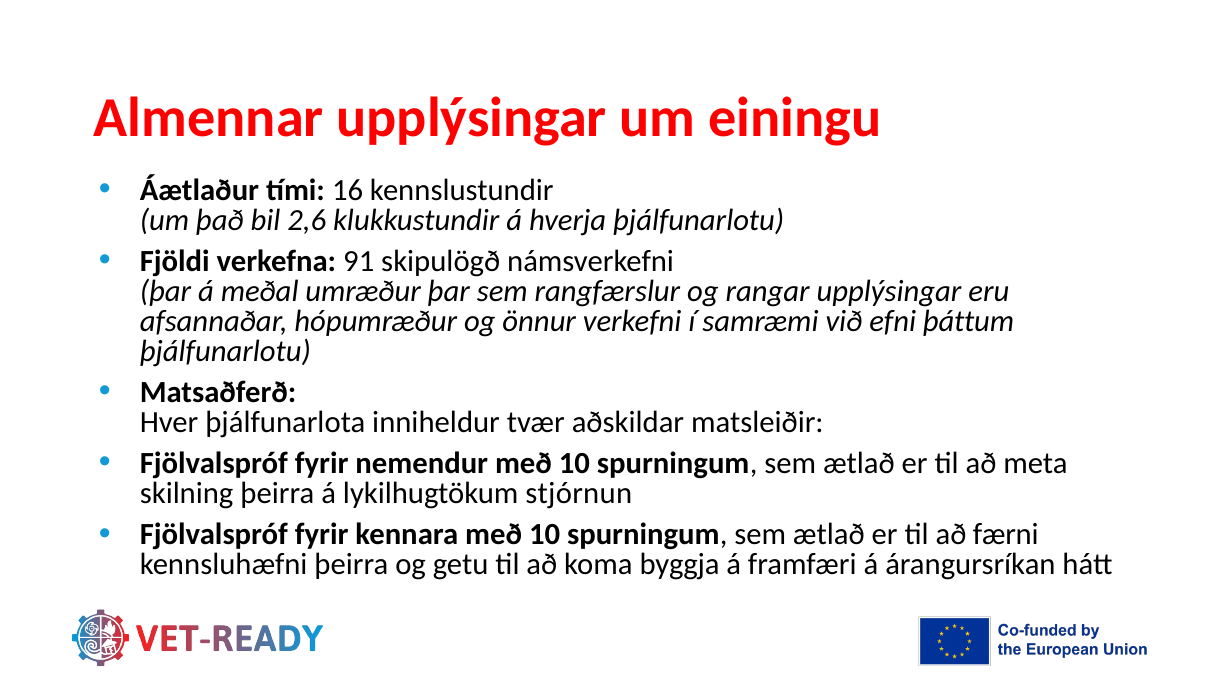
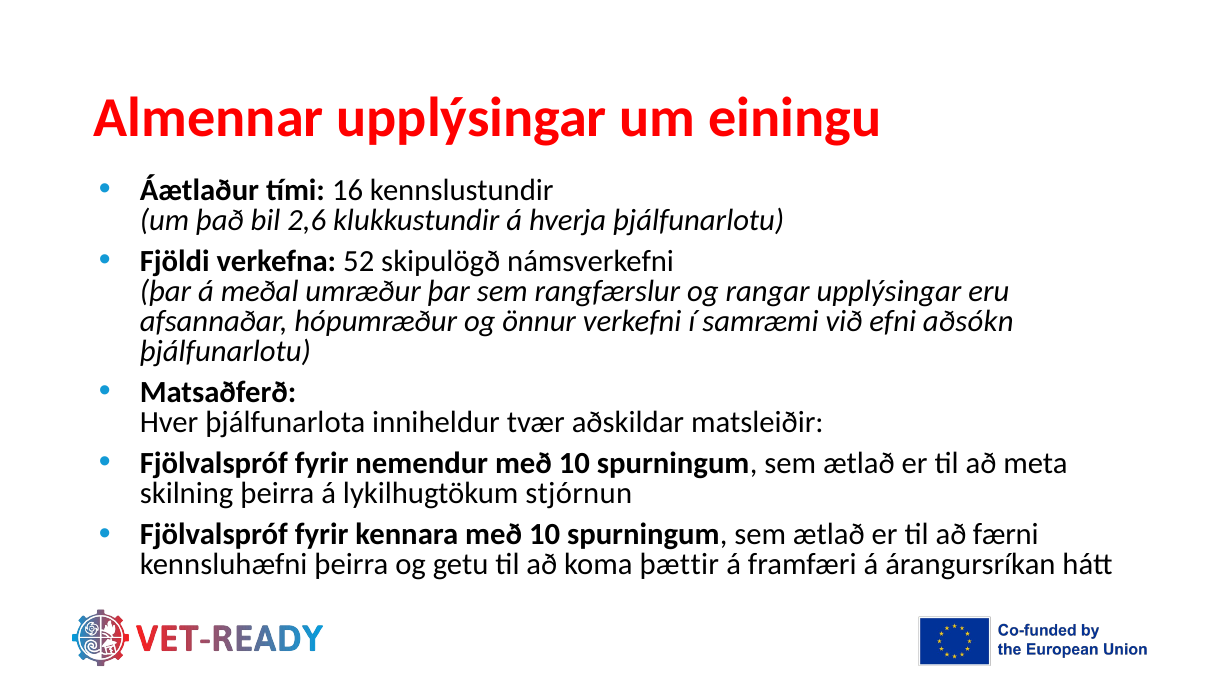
91: 91 -> 52 (359, 261)
þáttum: þáttum -> aðsókn (968, 321)
byggja: byggja -> þættir (679, 564)
